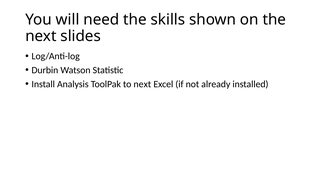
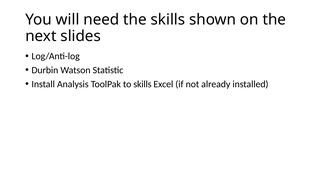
to next: next -> skills (142, 84)
